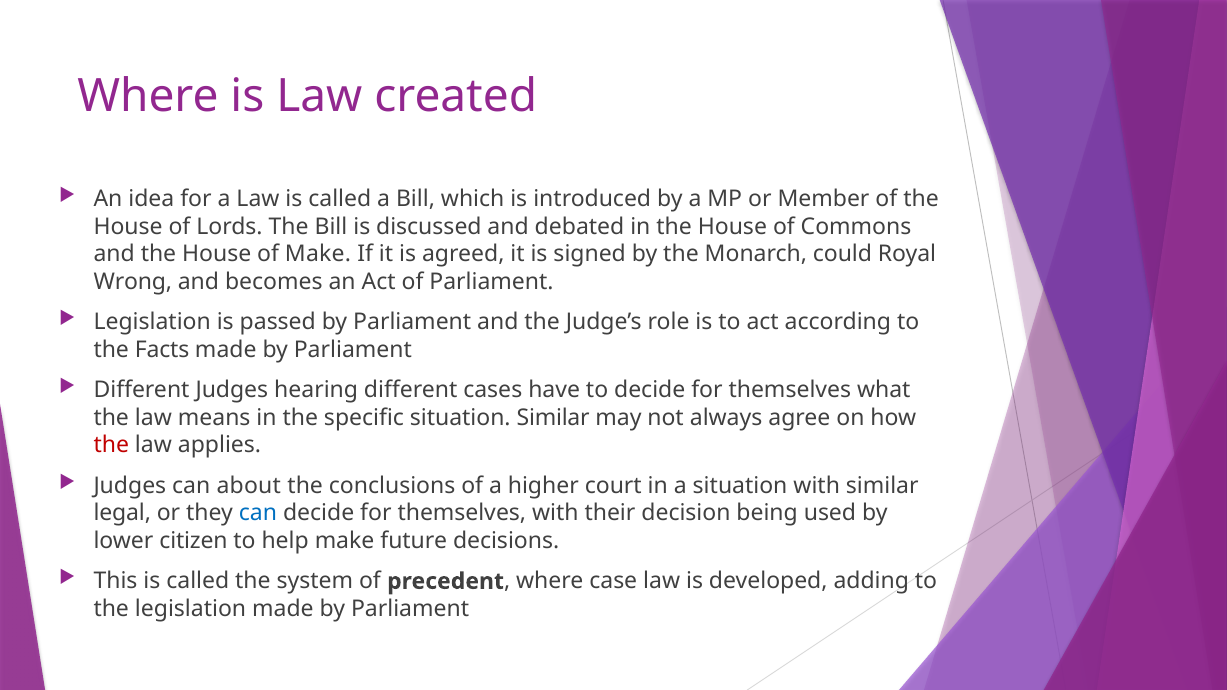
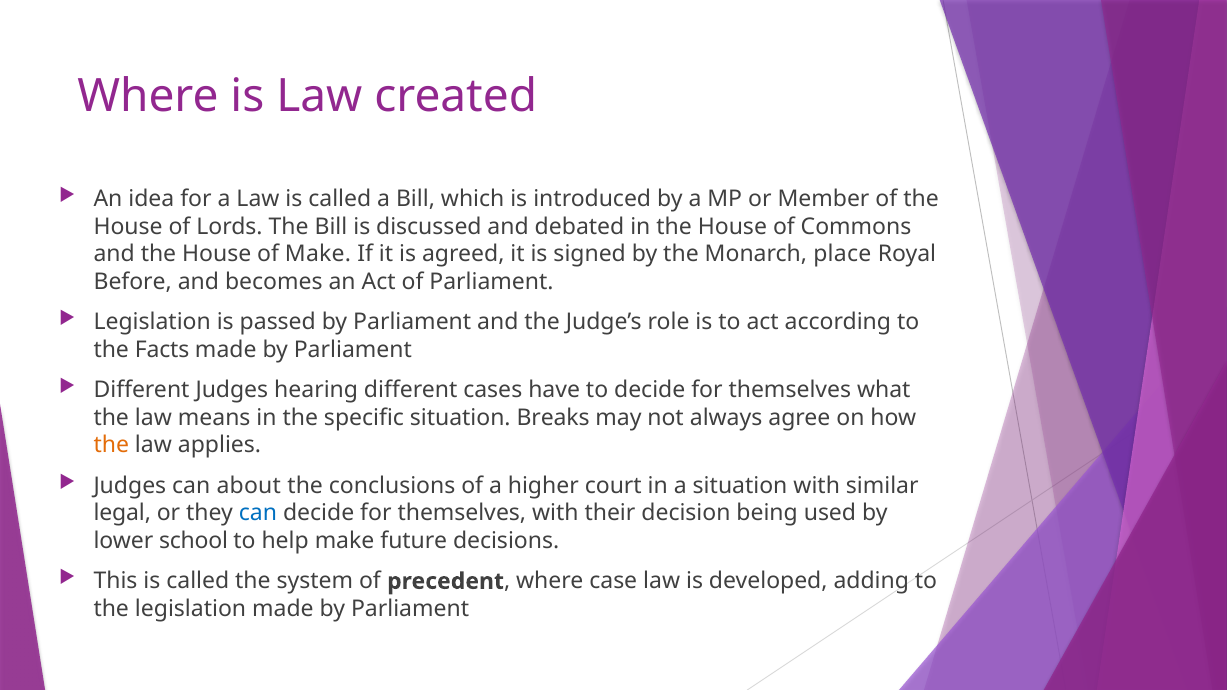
could: could -> place (842, 254)
Wrong: Wrong -> Before (133, 282)
situation Similar: Similar -> Breaks (553, 418)
the colour: red -> orange (111, 445)
citizen: citizen -> school (194, 541)
